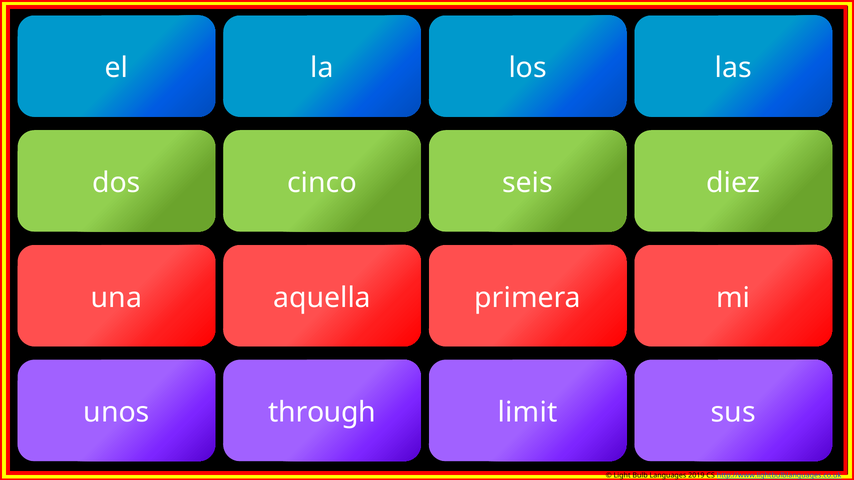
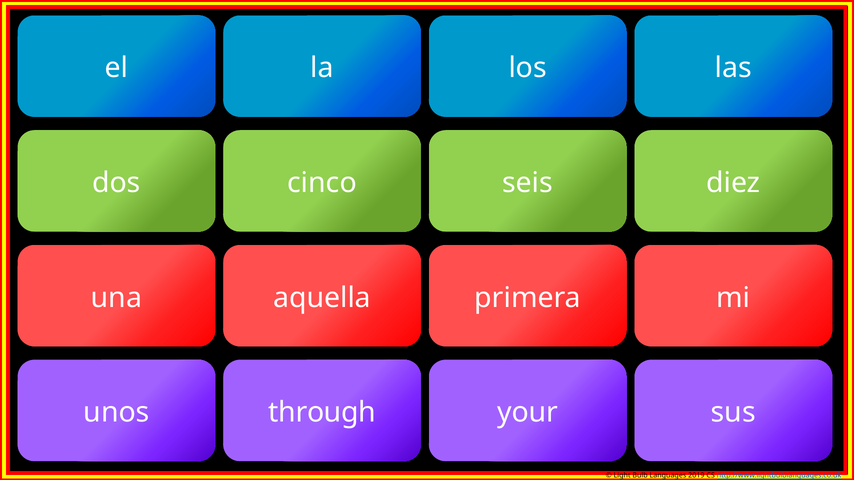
limit: limit -> your (528, 413)
